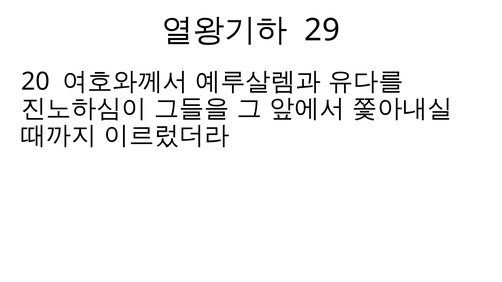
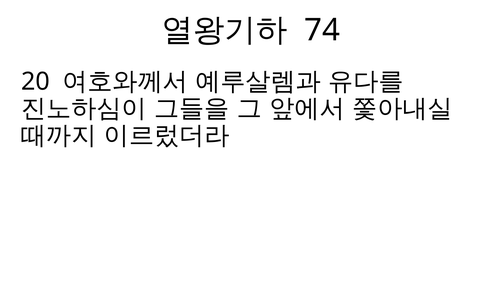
29: 29 -> 74 (322, 30)
